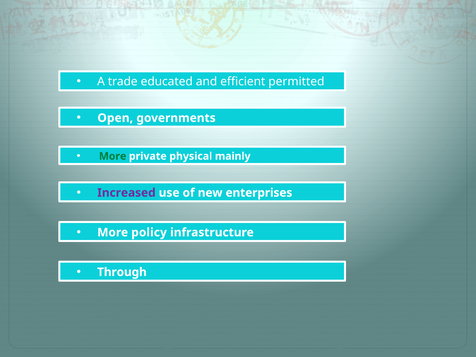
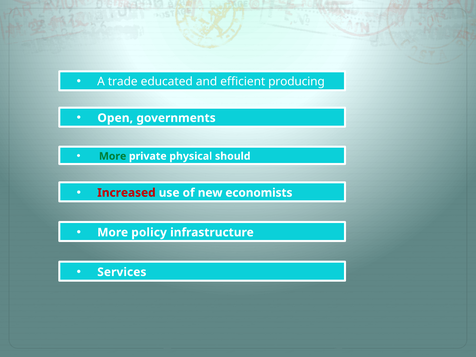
permitted: permitted -> producing (296, 82)
mainly: mainly -> should (233, 156)
Increased colour: purple -> red (126, 193)
enterprises: enterprises -> economists (259, 193)
Through: Through -> Services (122, 272)
